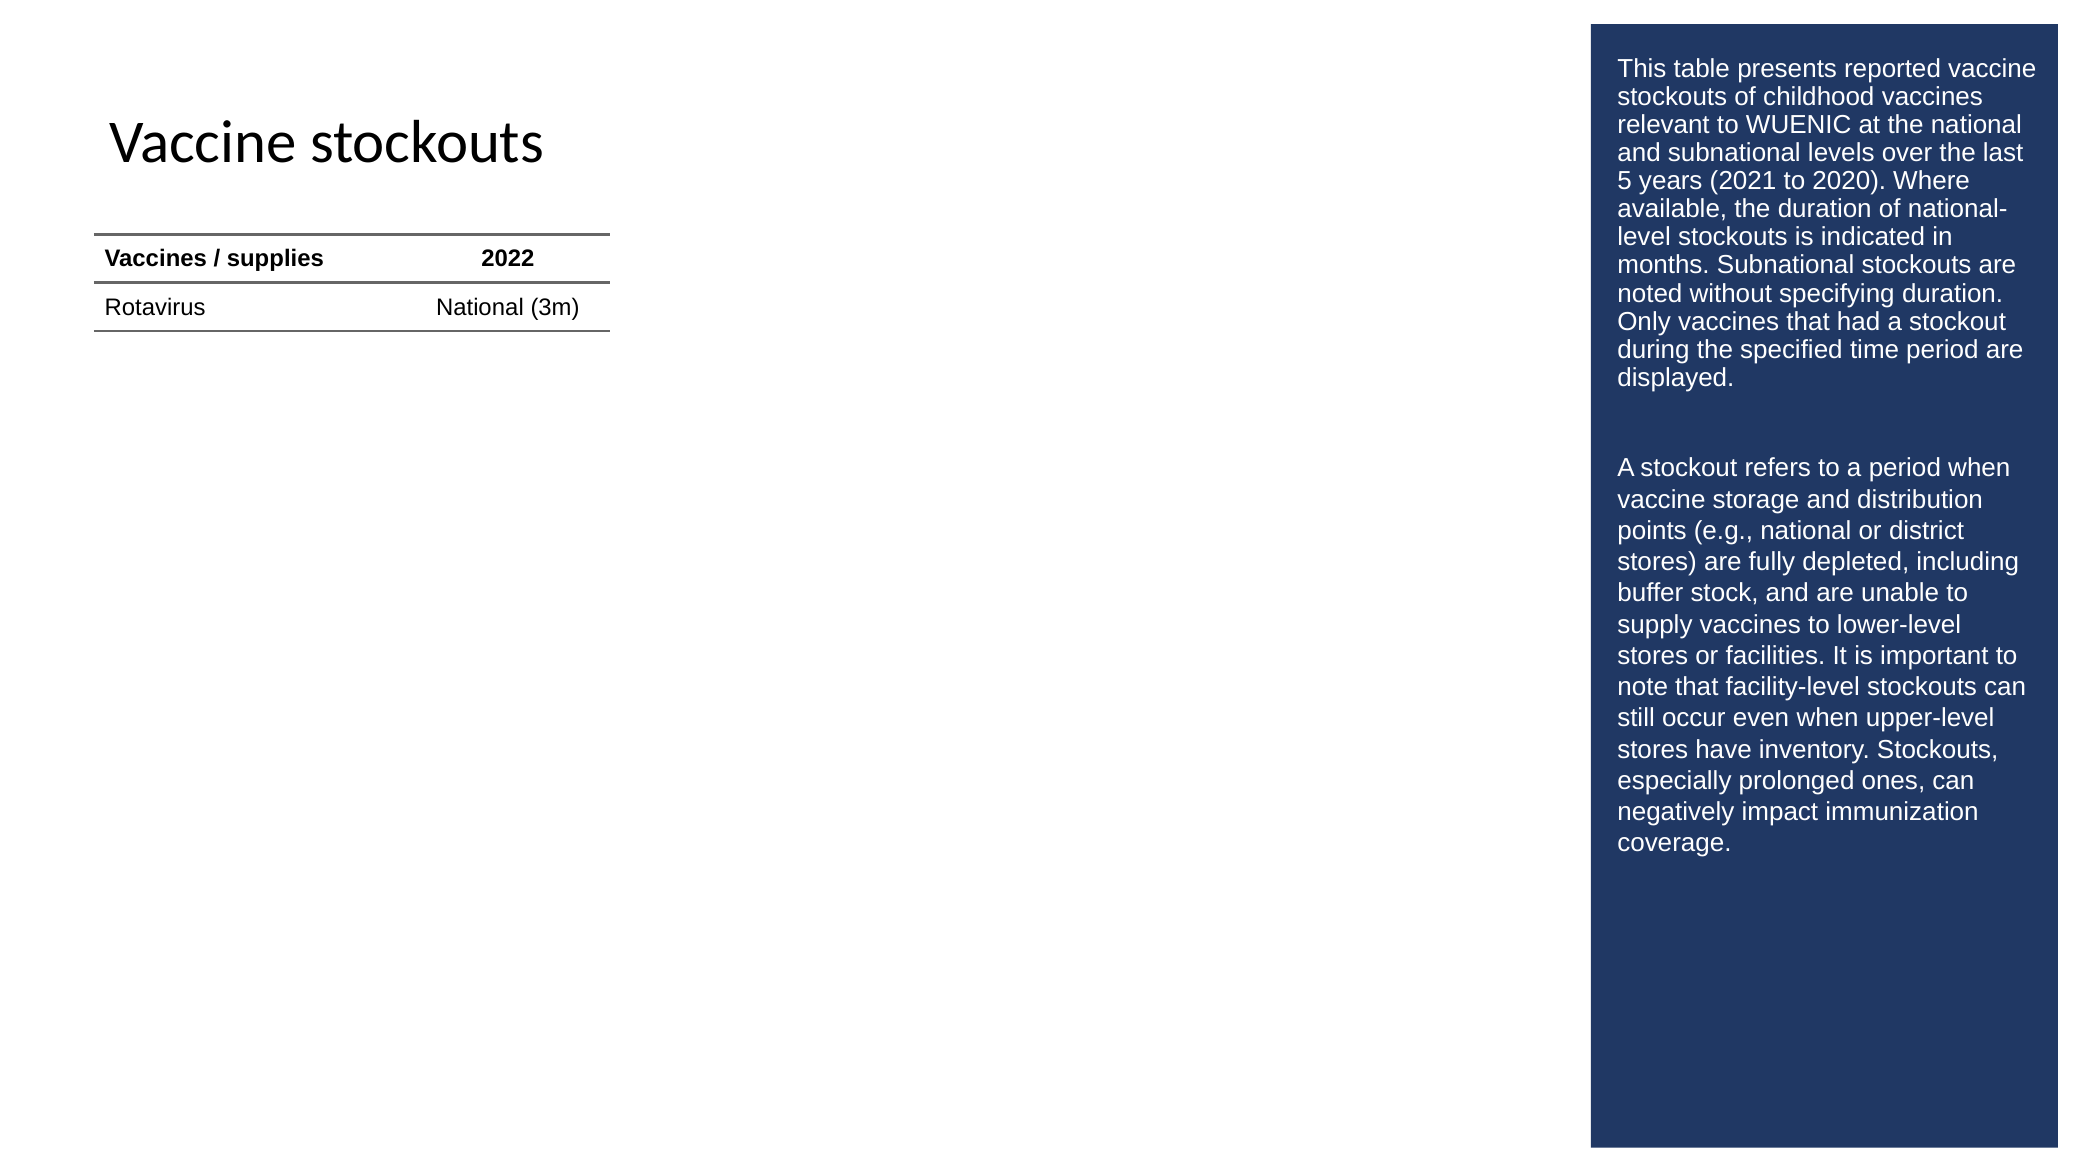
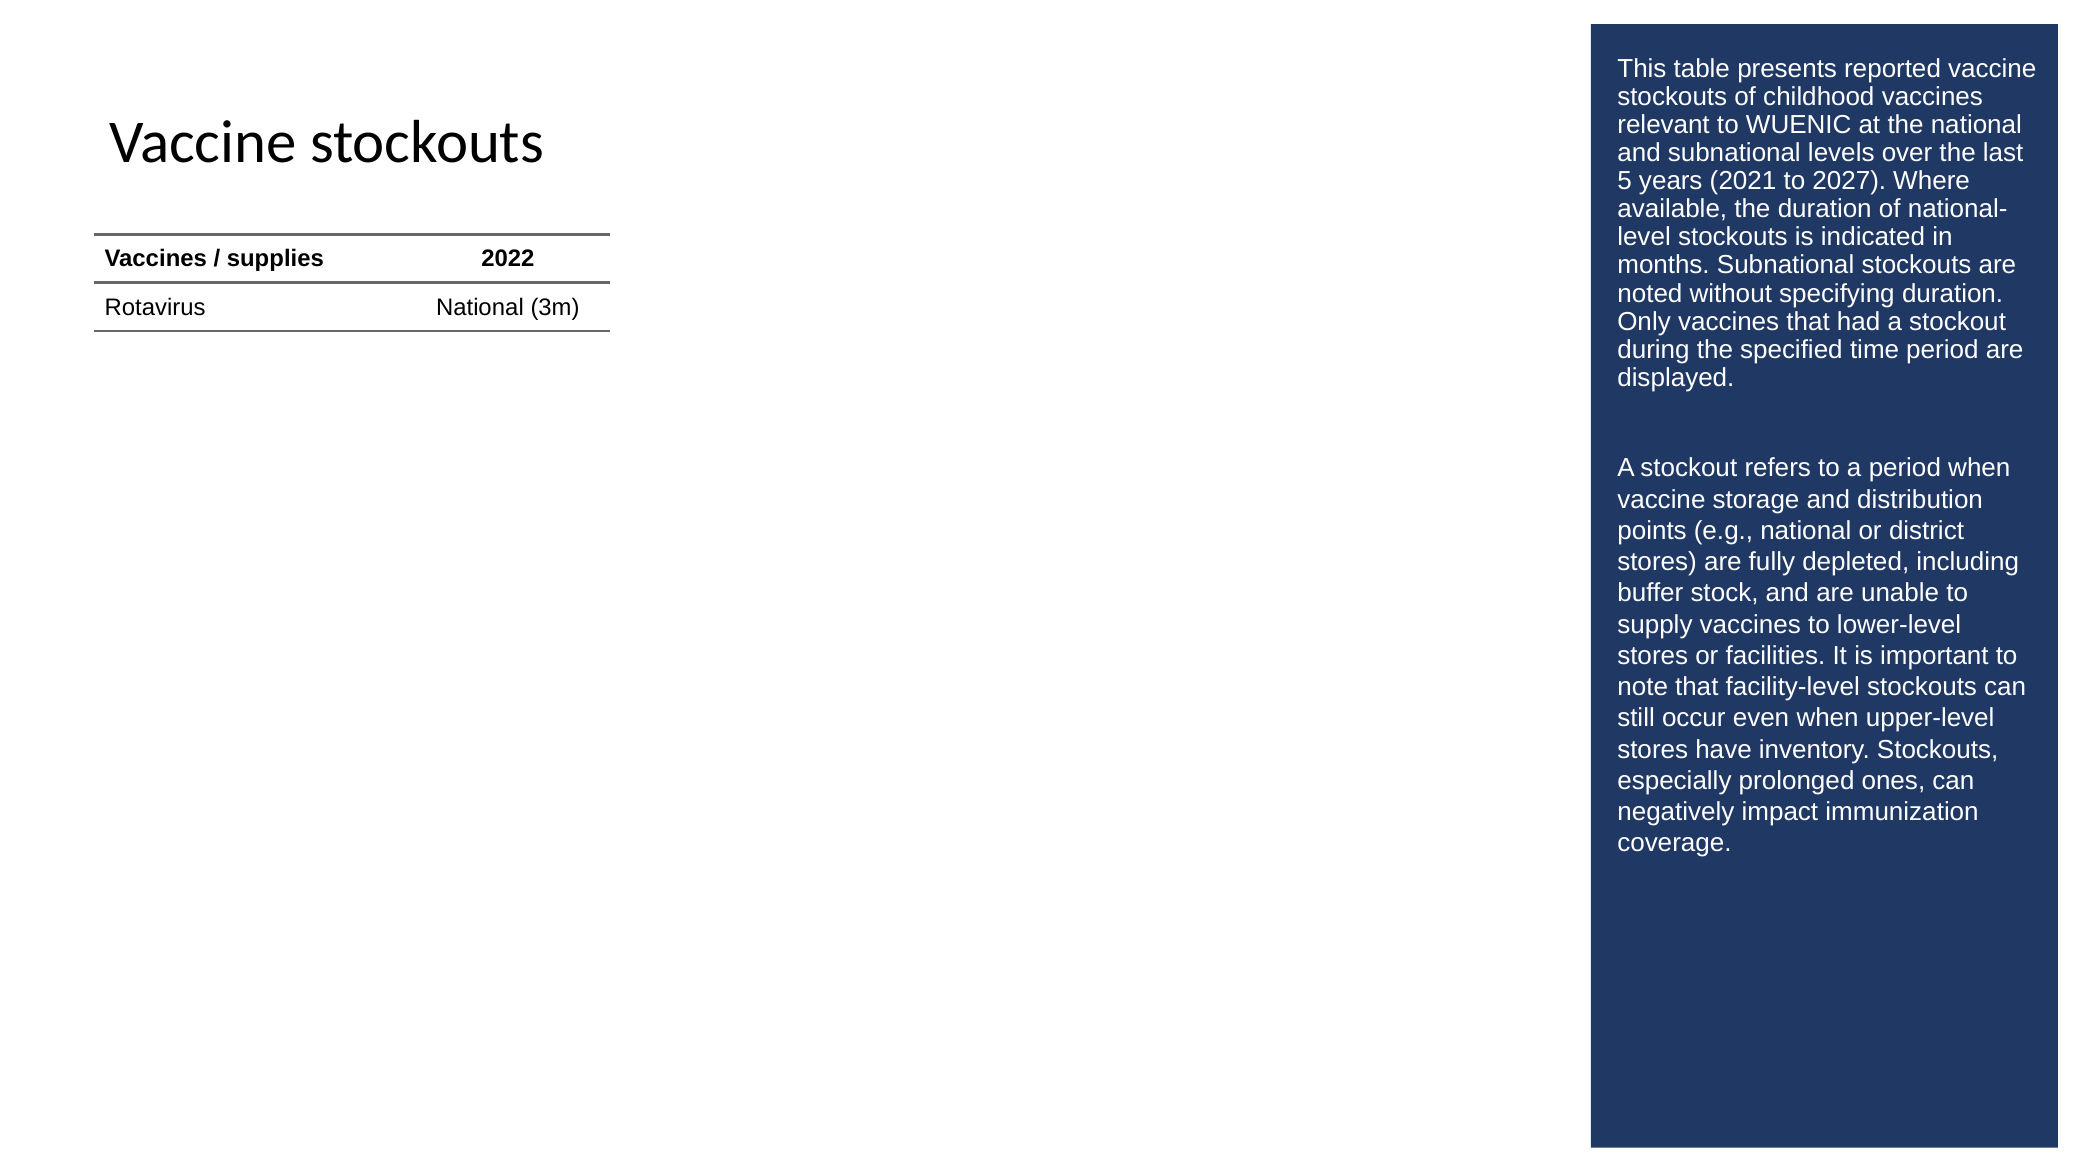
2020: 2020 -> 2027 (1849, 181)
